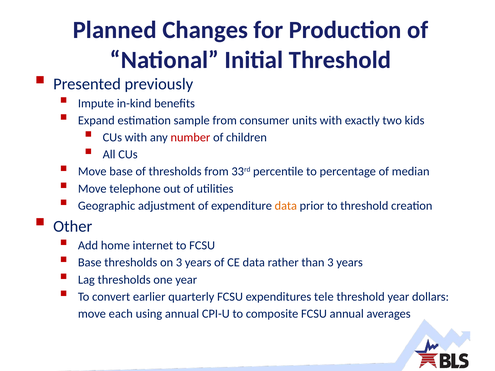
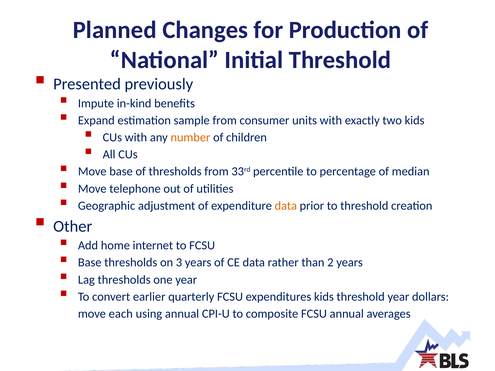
number colour: red -> orange (190, 138)
than 3: 3 -> 2 (330, 263)
expenditures tele: tele -> kids (324, 297)
